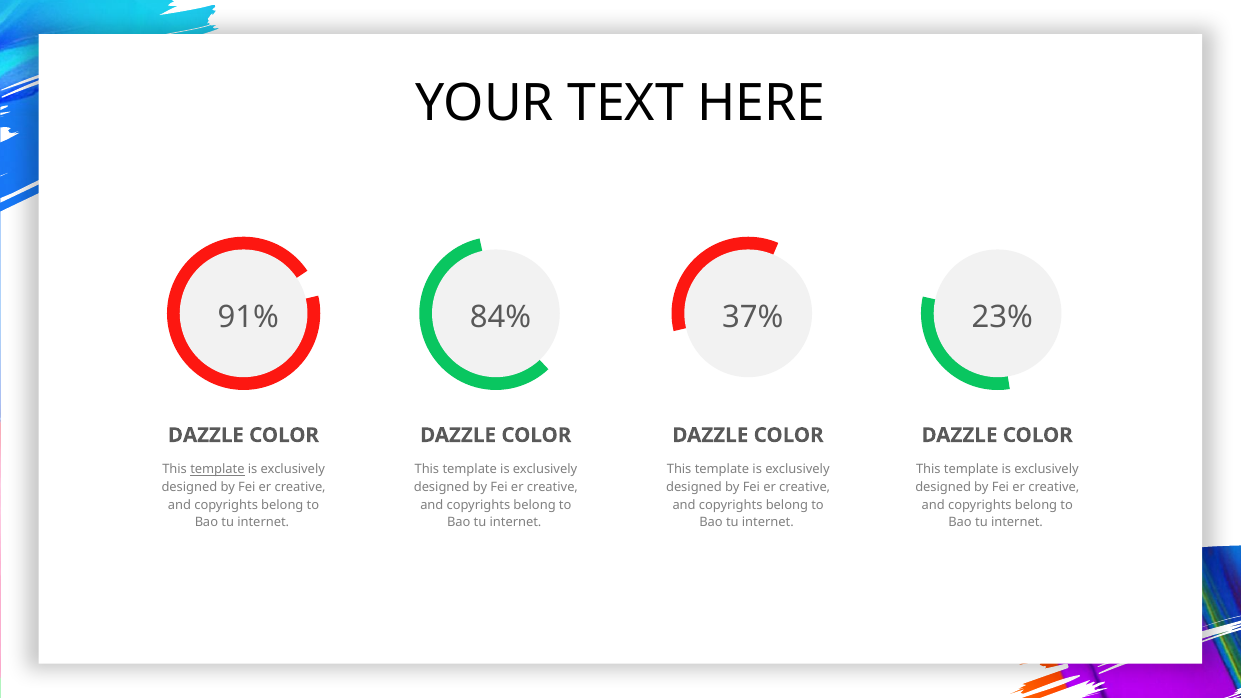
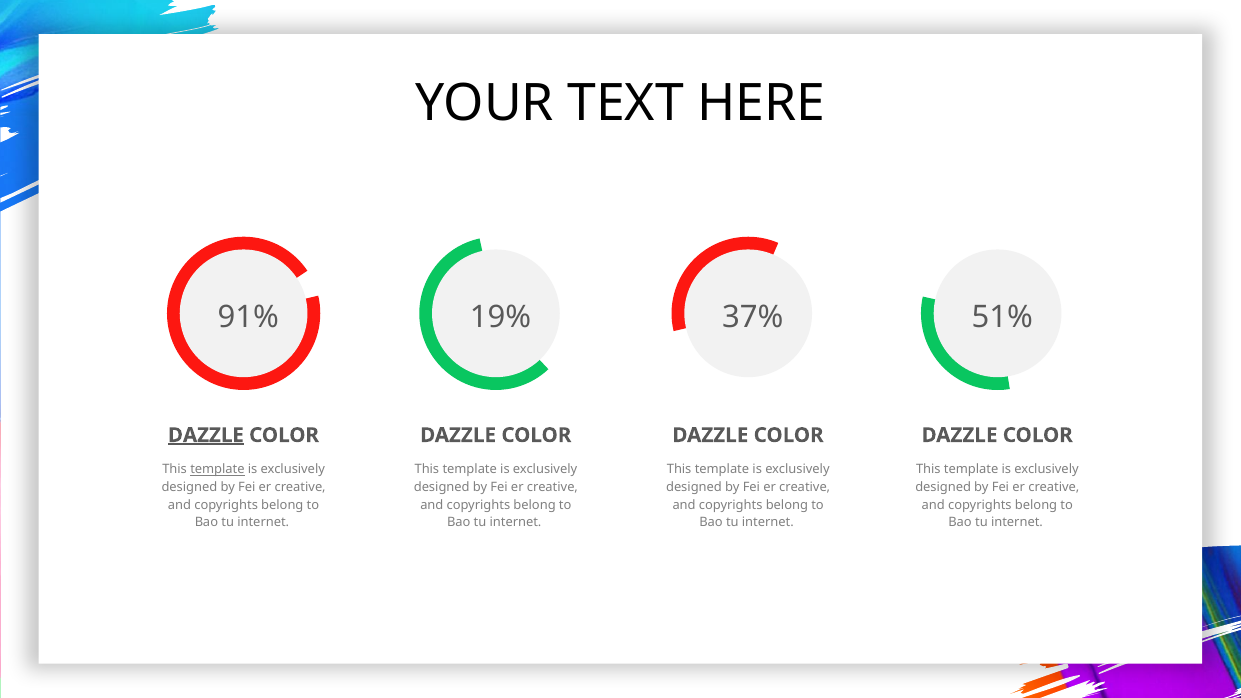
84%: 84% -> 19% (501, 317)
23%: 23% -> 51% (1002, 317)
DAZZLE underline: none -> present (206, 435)
